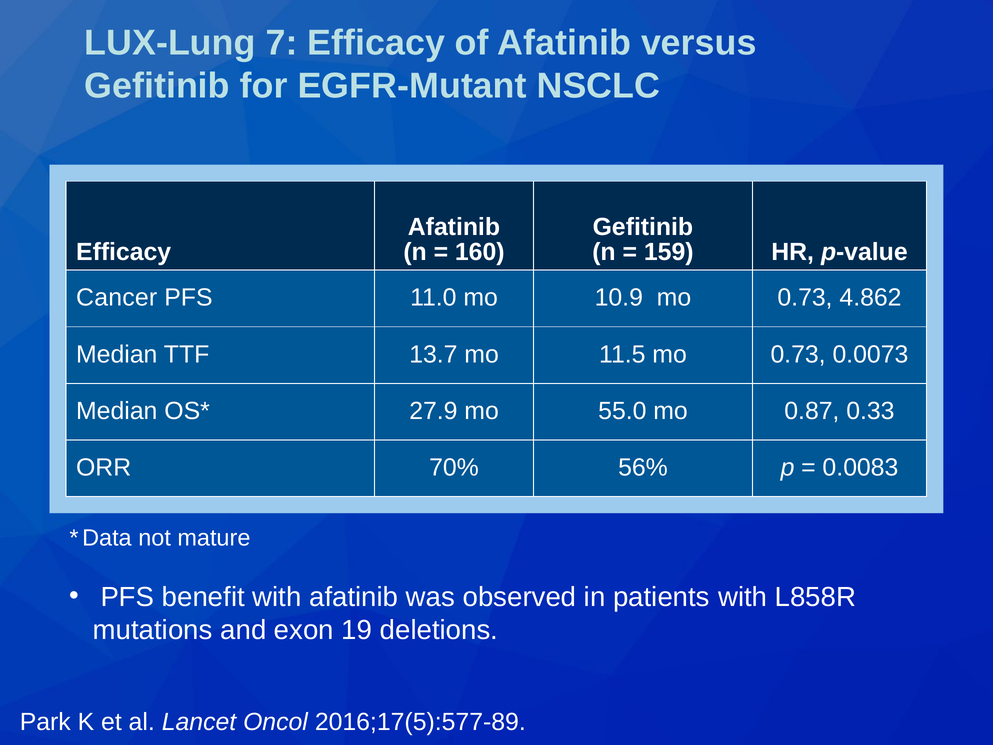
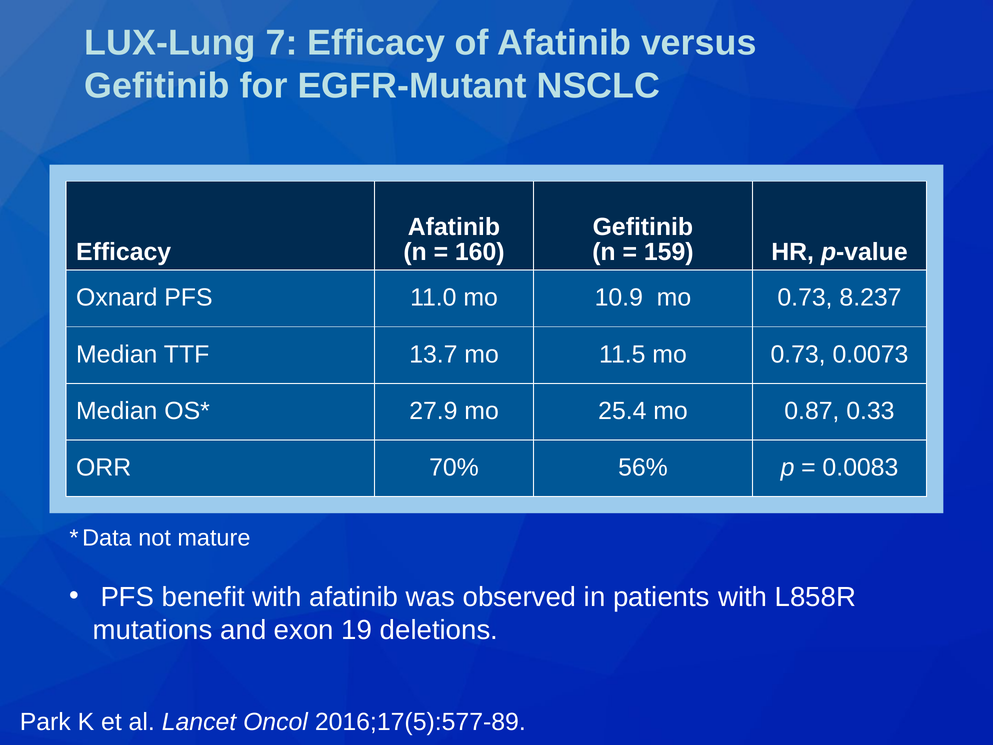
Cancer: Cancer -> Oxnard (117, 298)
4.862: 4.862 -> 8.237 (871, 298)
55.0: 55.0 -> 25.4 (622, 411)
